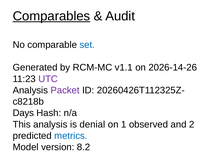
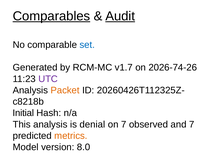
Audit underline: none -> present (120, 16)
v1.1: v1.1 -> v1.7 (124, 67)
2026-14-26: 2026-14-26 -> 2026-74-26 (173, 67)
Packet colour: purple -> orange (65, 90)
Days: Days -> Initial (23, 113)
on 1: 1 -> 7 (124, 124)
and 2: 2 -> 7 (192, 124)
metrics colour: blue -> orange (71, 136)
8.2: 8.2 -> 8.0 (84, 147)
